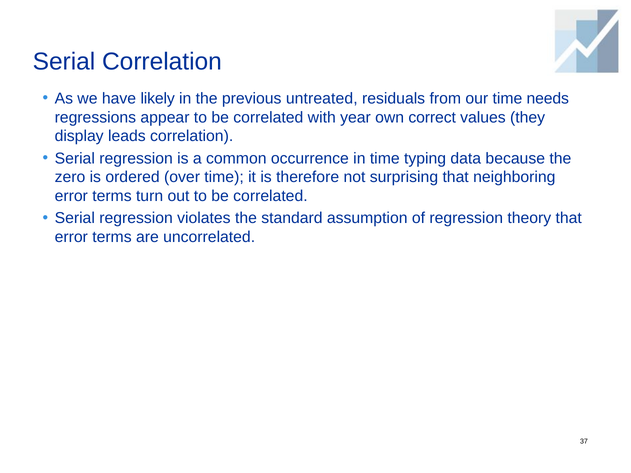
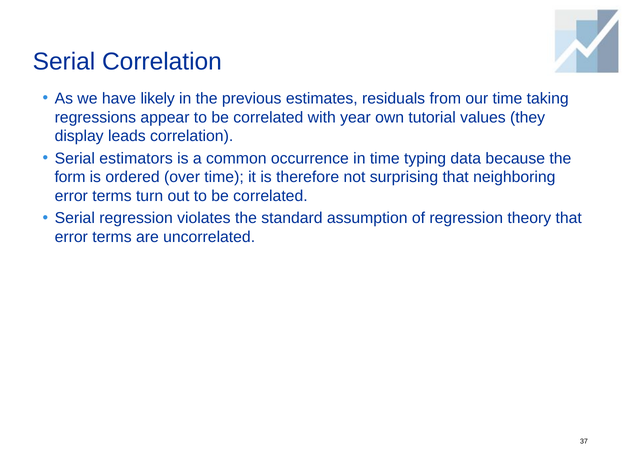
untreated: untreated -> estimates (322, 98)
needs: needs -> taking (548, 98)
correct: correct -> tutorial (432, 117)
regression: regression -> estimators (136, 158)
zero: zero -> form (70, 177)
